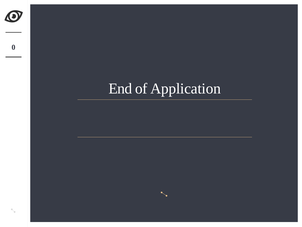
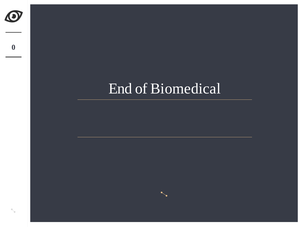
Application: Application -> Biomedical (186, 89)
